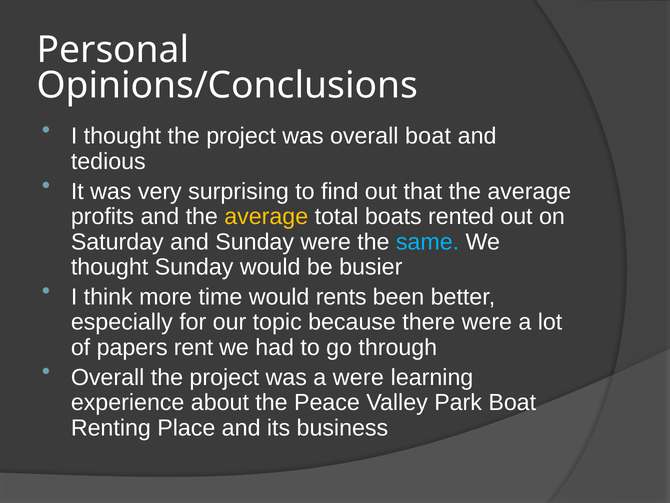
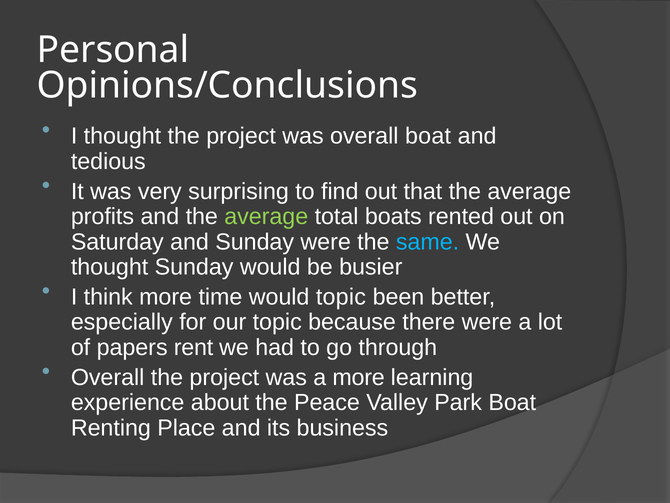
average colour: yellow -> light green (266, 216)
would rents: rents -> topic (341, 297)
a were: were -> more (359, 377)
